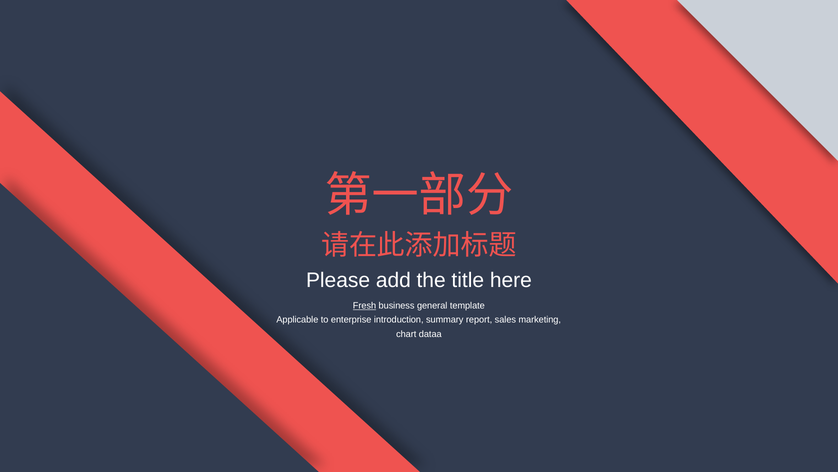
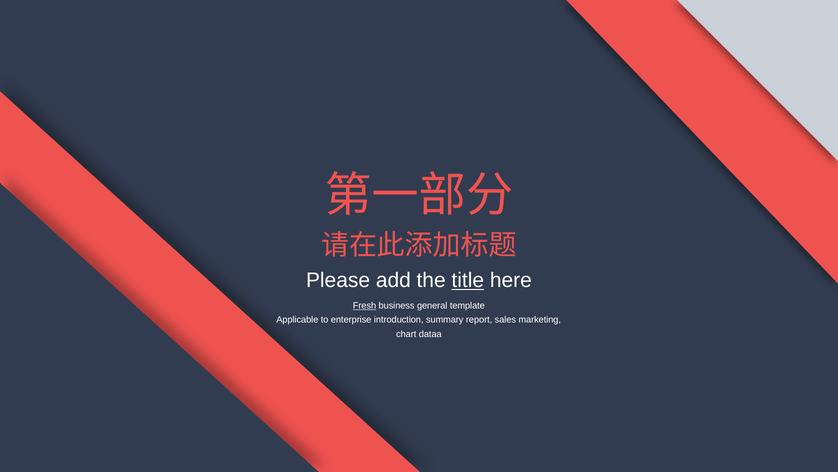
title underline: none -> present (468, 280)
